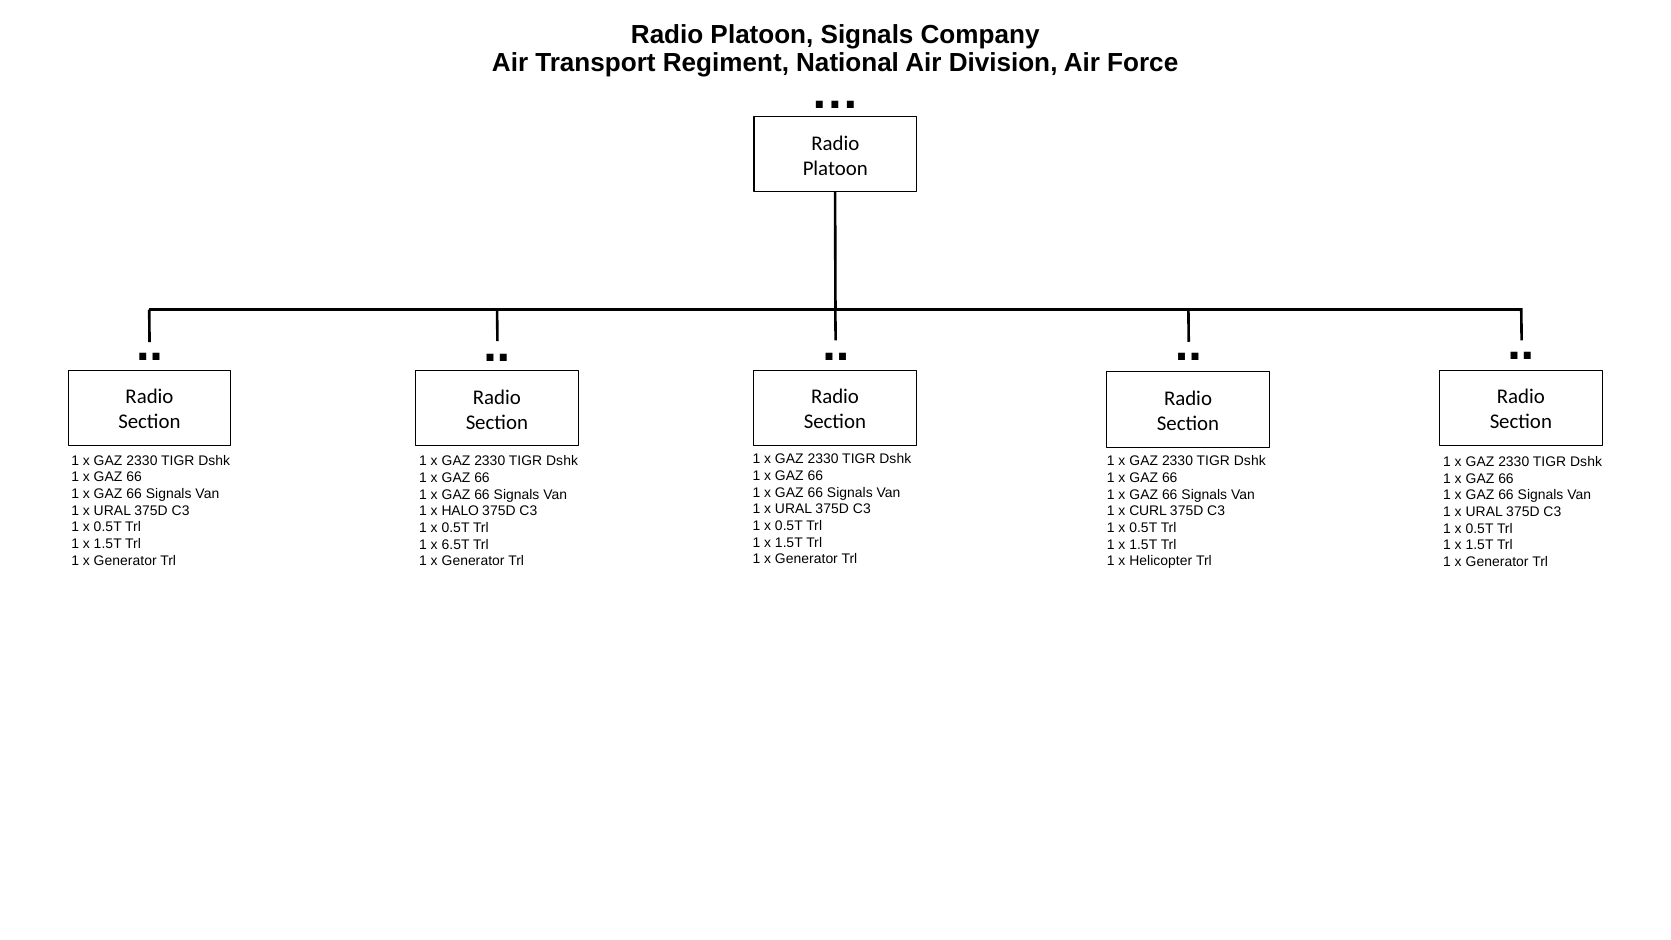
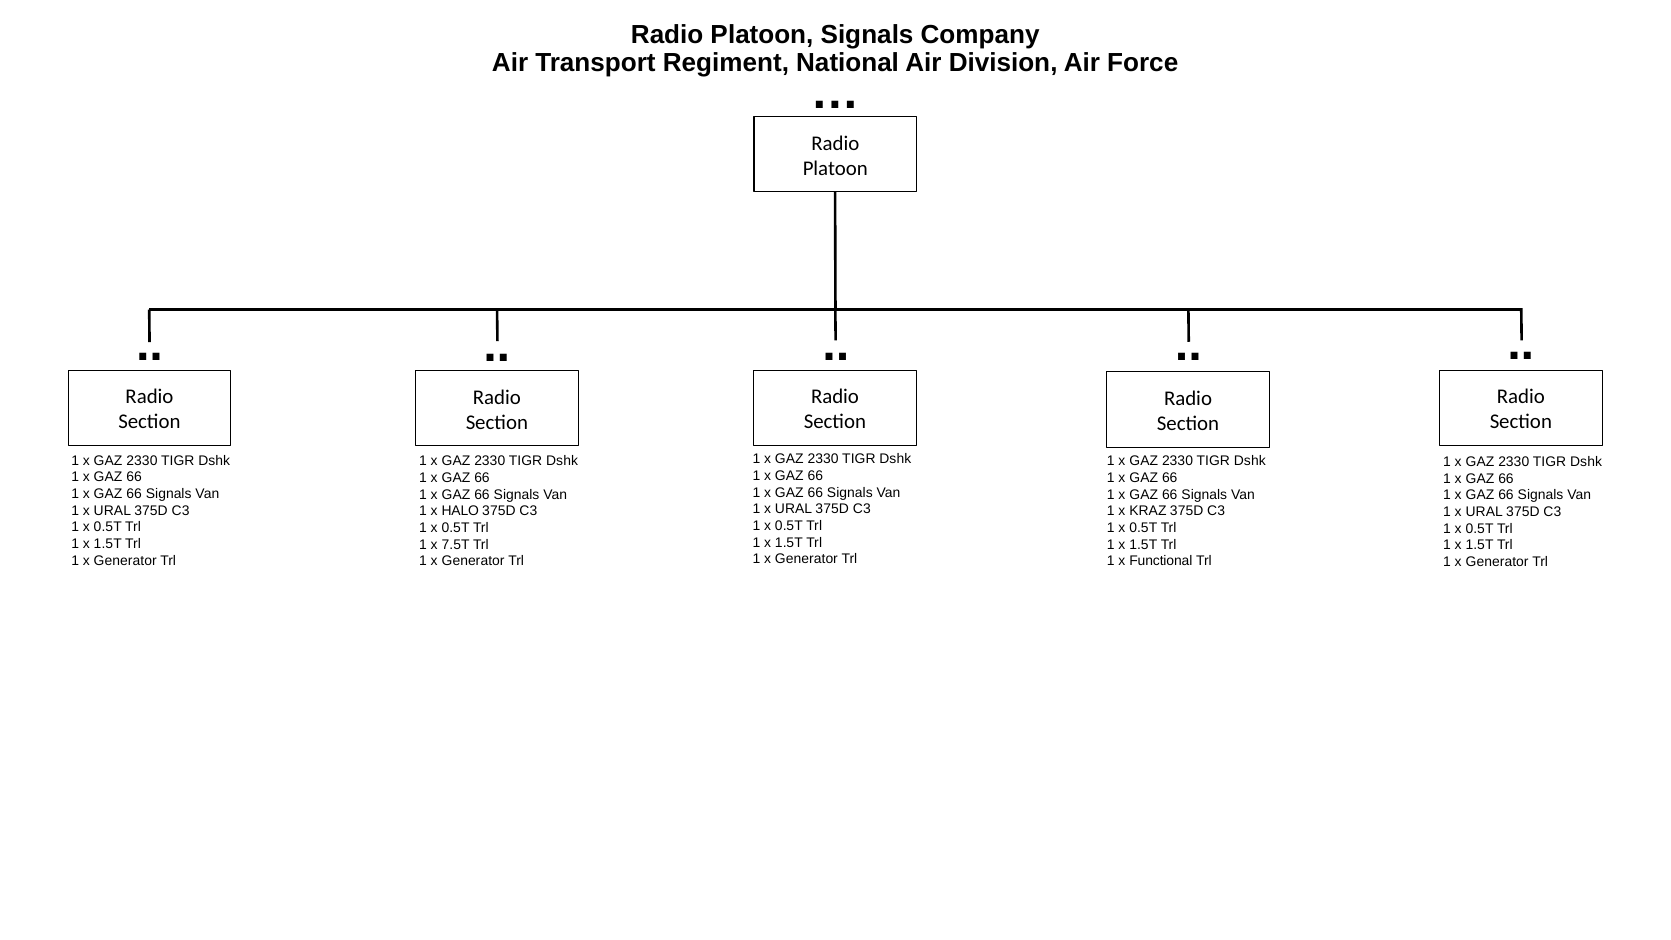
CURL: CURL -> KRAZ (1148, 511)
6.5T: 6.5T -> 7.5T (456, 545)
Helicopter: Helicopter -> Functional (1161, 561)
